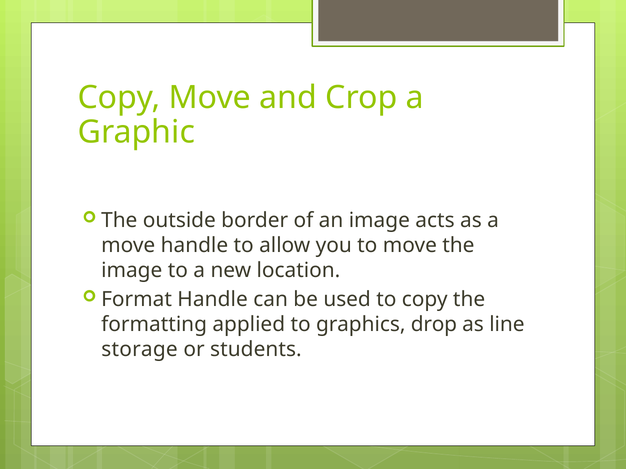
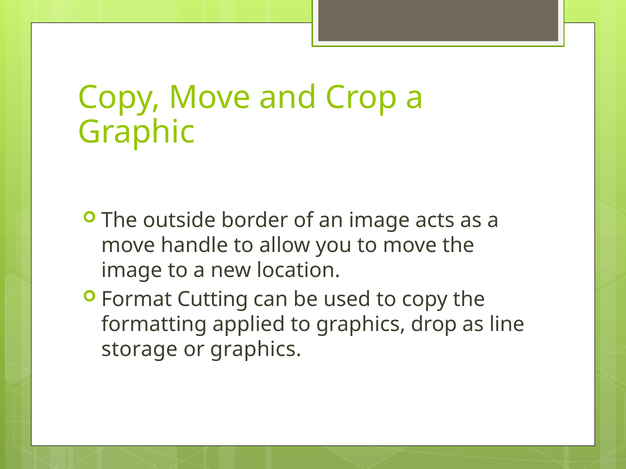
Format Handle: Handle -> Cutting (213, 300)
or students: students -> graphics (256, 350)
